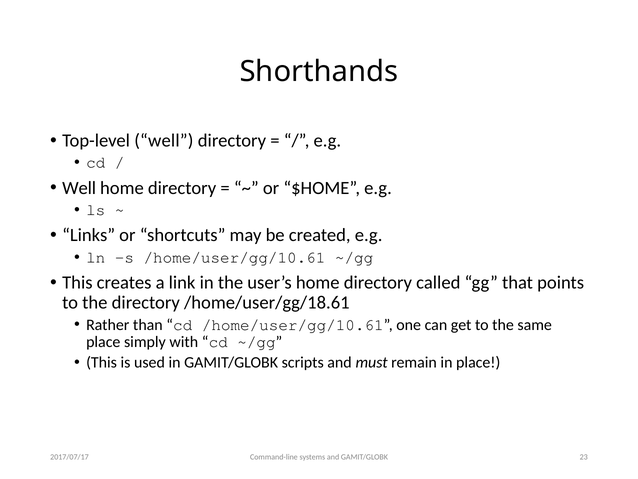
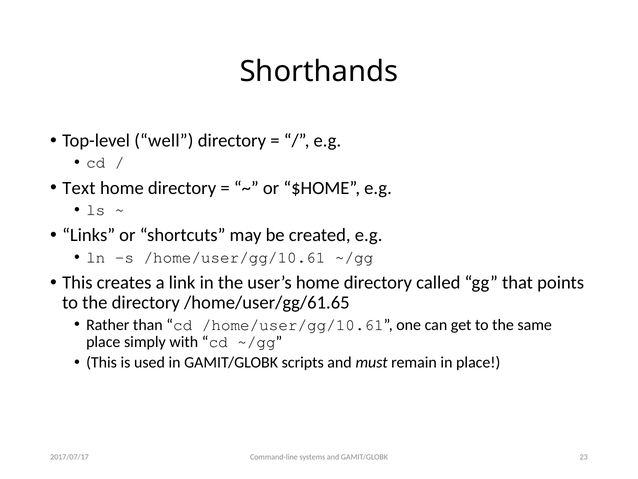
Well: Well -> Text (79, 188)
/home/user/gg/18.61: /home/user/gg/18.61 -> /home/user/gg/61.65 (267, 302)
